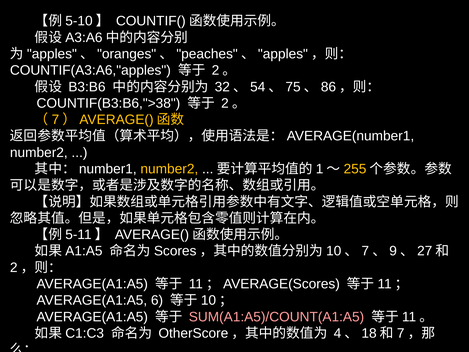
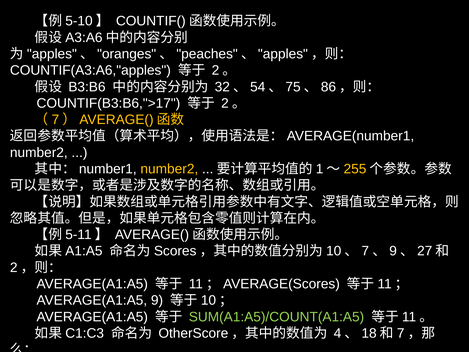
COUNTIF(B3:B6,">38: COUNTIF(B3:B6,">38 -> COUNTIF(B3:B6,">17 (108, 103)
6: 6 -> 9 (157, 300)
SUM(A1:A5)/COUNT(A1:A5 colour: pink -> light green (276, 317)
